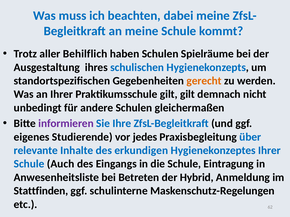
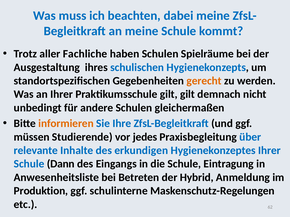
Behilflich: Behilflich -> Fachliche (85, 54)
informieren colour: purple -> orange (66, 124)
eigenes: eigenes -> müssen (32, 137)
Auch: Auch -> Dann (61, 164)
Stattfinden: Stattfinden -> Produktion (41, 191)
